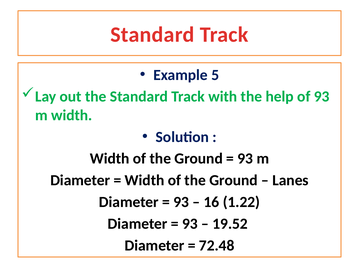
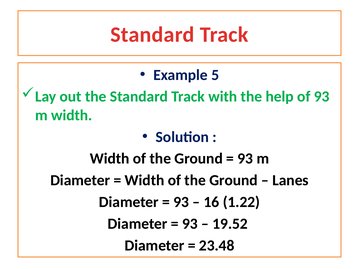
72.48: 72.48 -> 23.48 (217, 246)
